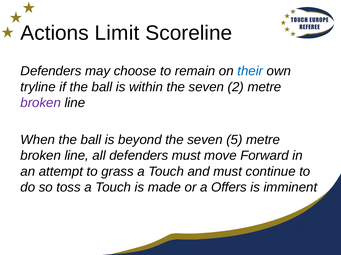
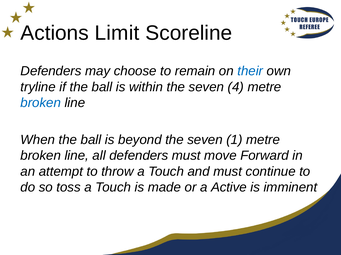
2: 2 -> 4 (236, 87)
broken colour: purple -> blue (41, 103)
5: 5 -> 1 (234, 140)
grass: grass -> throw (117, 172)
Offers: Offers -> Active (229, 188)
